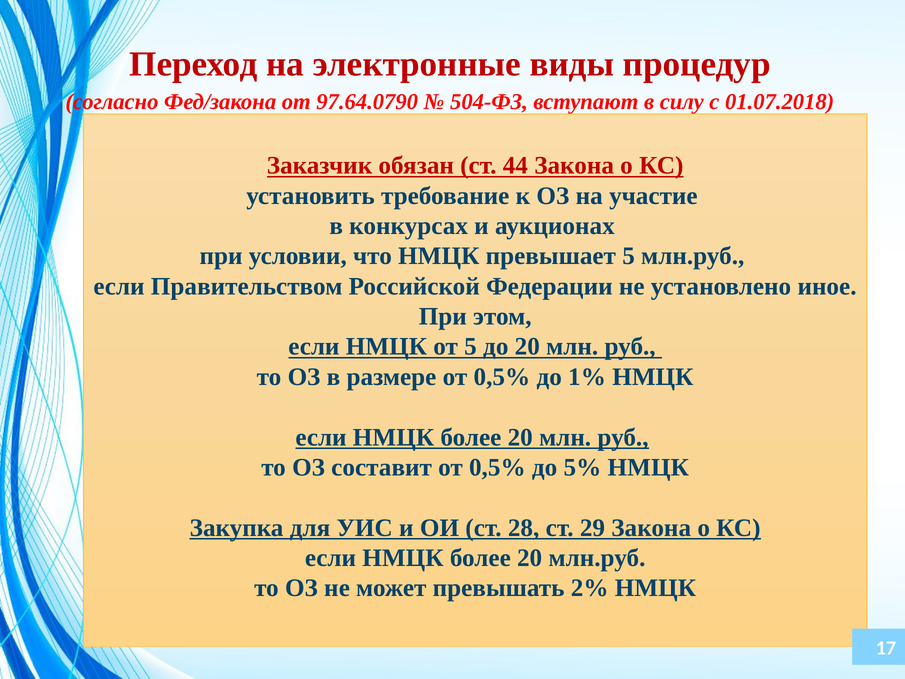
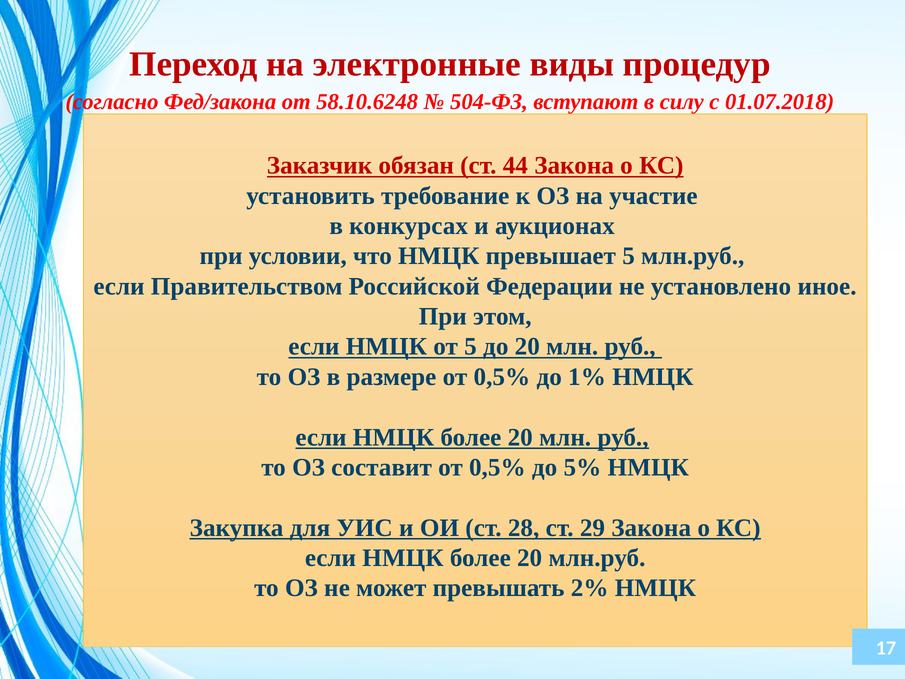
97.64.0790: 97.64.0790 -> 58.10.6248 (367, 102)
